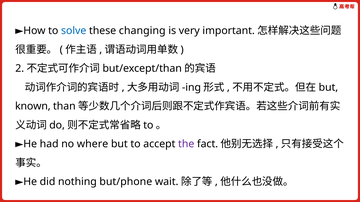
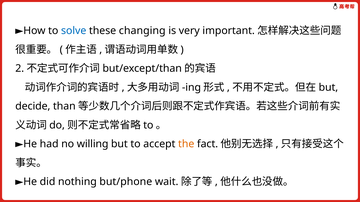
known: known -> decide (33, 107)
where: where -> willing (93, 144)
the colour: purple -> orange (186, 144)
